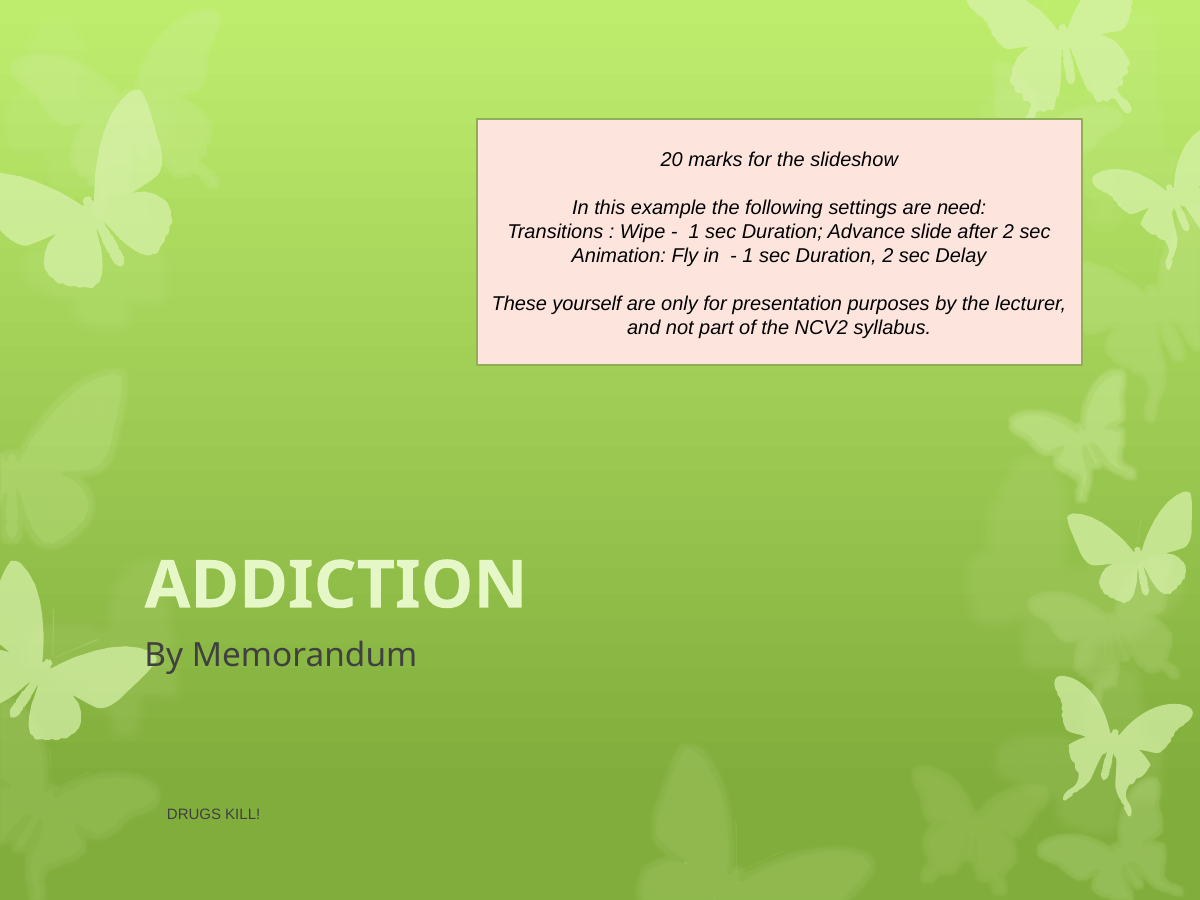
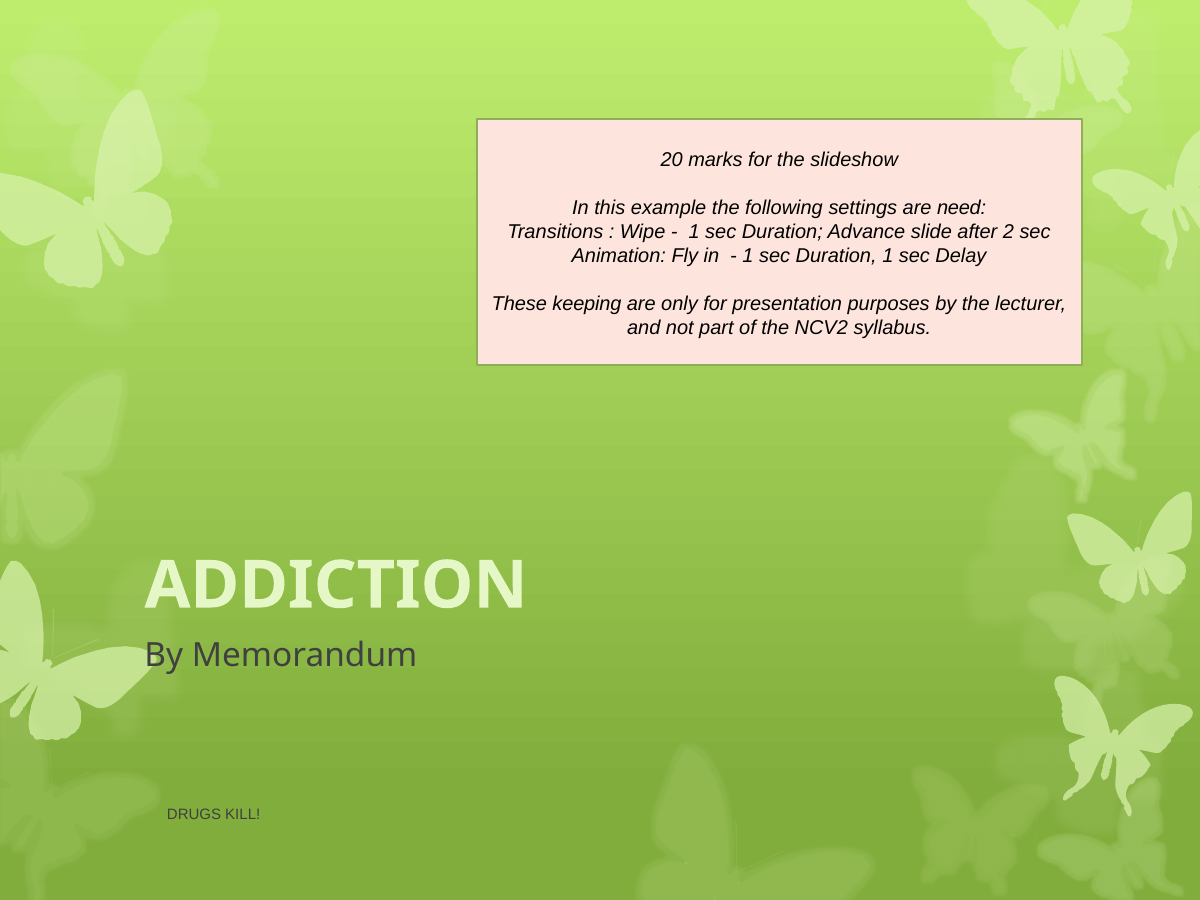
Duration 2: 2 -> 1 (888, 255)
yourself: yourself -> keeping (587, 303)
